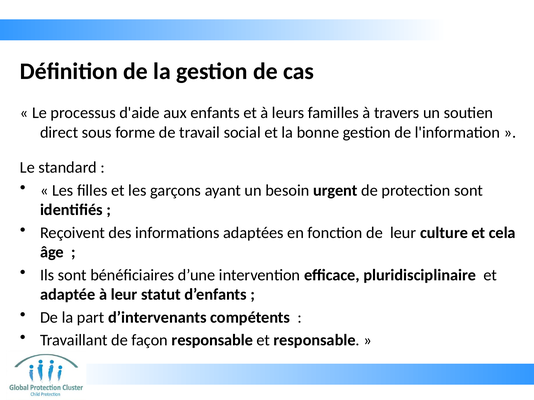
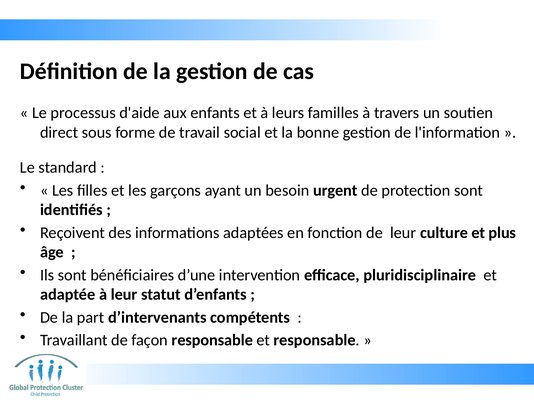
cela: cela -> plus (502, 233)
